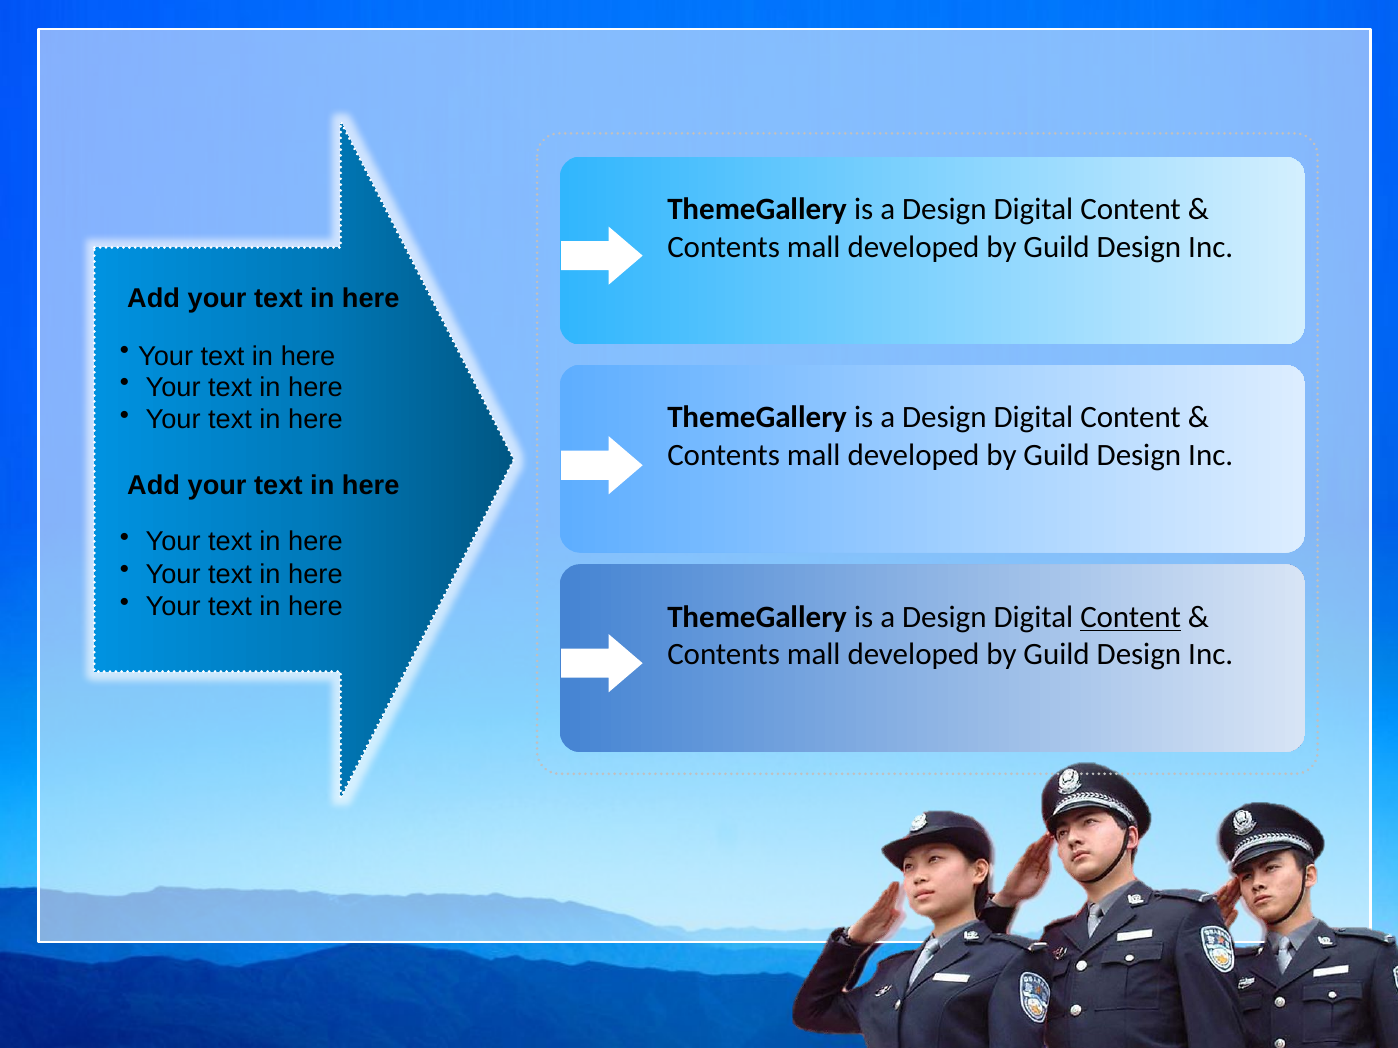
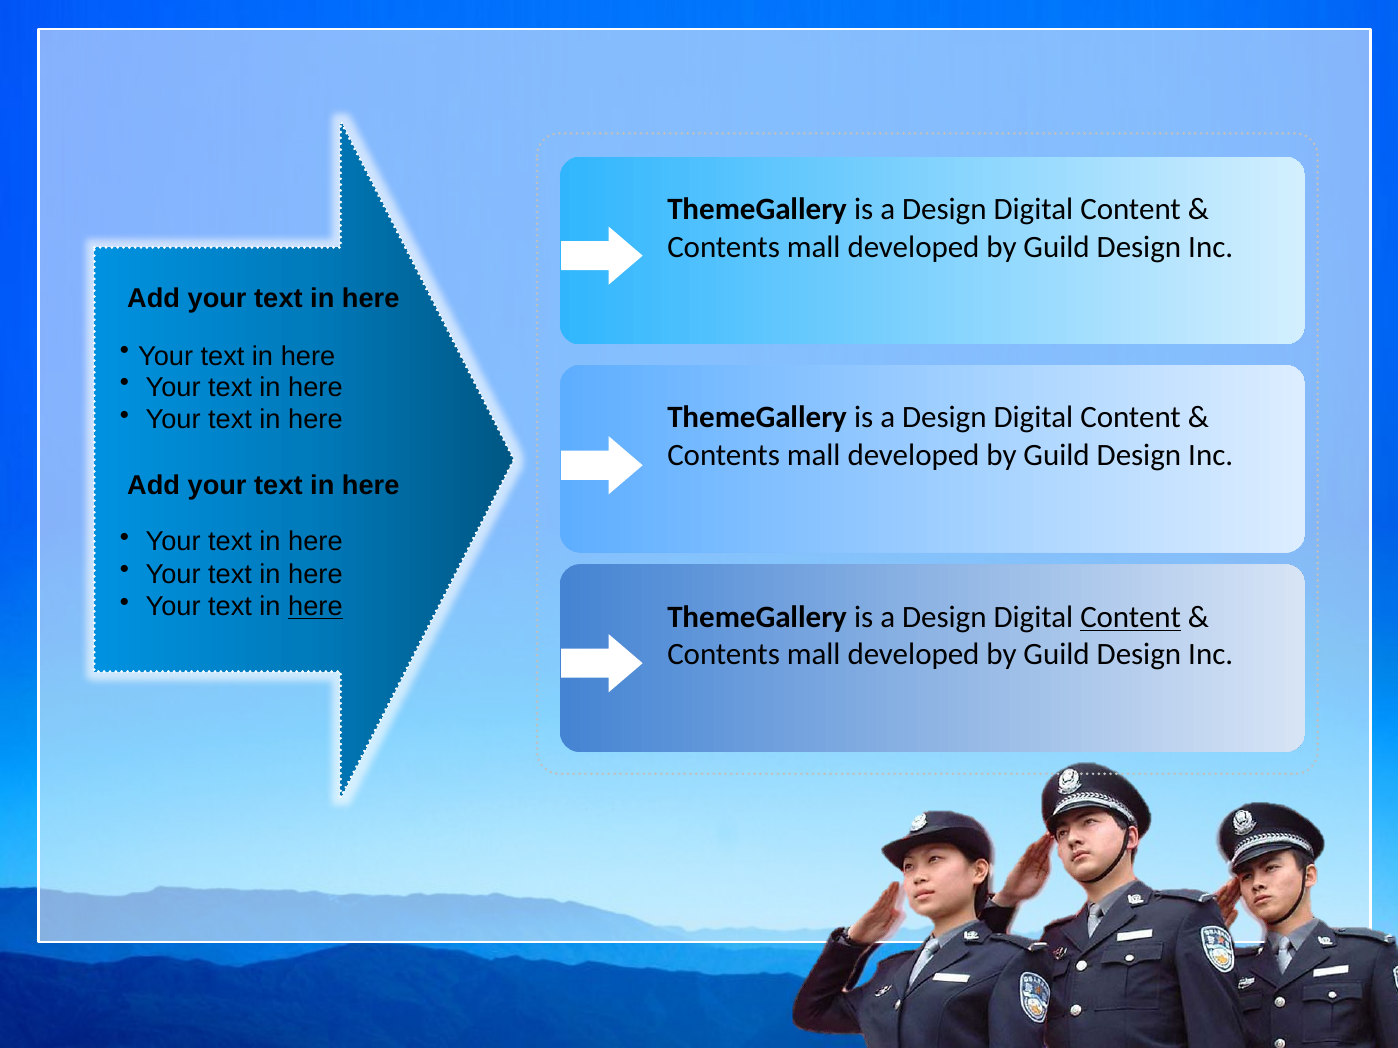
here underline: none -> present (315, 607)
